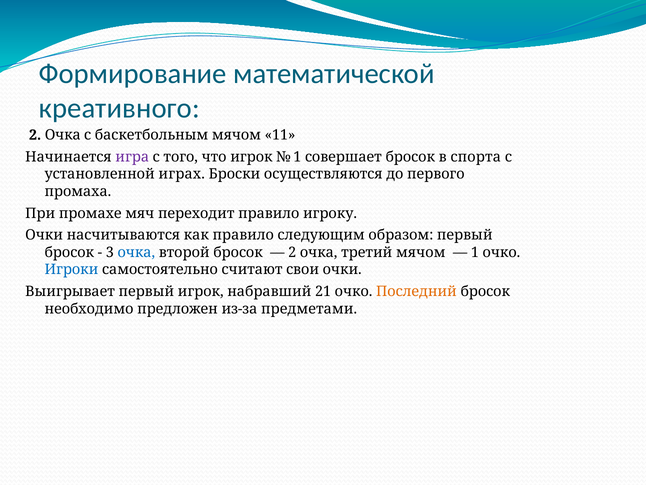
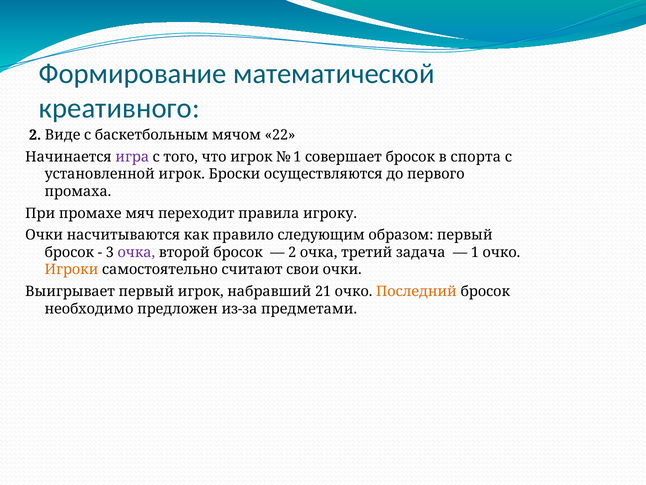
Очка: Очка -> Виде (63, 135)
11: 11 -> 22 (280, 135)
установленной играх: играх -> игрок (182, 174)
переходит правило: правило -> правила (269, 213)
очка colour: blue -> purple (136, 252)
третий мячом: мячом -> задача (421, 252)
Игроки colour: blue -> orange (71, 269)
